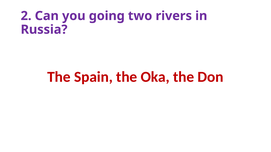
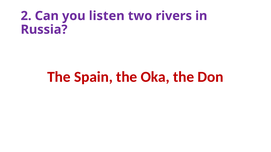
going: going -> listen (107, 16)
